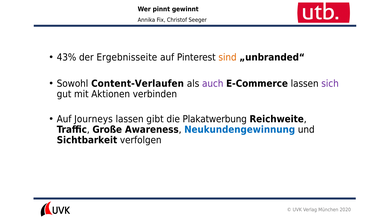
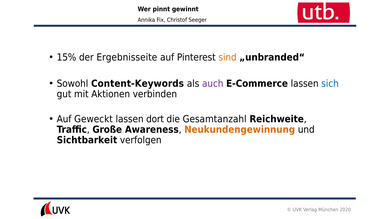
43%: 43% -> 15% (67, 57)
Content-Verlaufen: Content-Verlaufen -> Content-Keywords (138, 84)
sich colour: purple -> blue (330, 84)
Journeys: Journeys -> Geweckt (93, 119)
gibt: gibt -> dort (155, 119)
Plakatwerbung: Plakatwerbung -> Gesamtanzahl (215, 119)
Neukundengewinnung colour: blue -> orange (240, 130)
